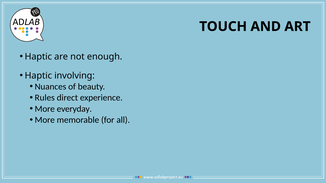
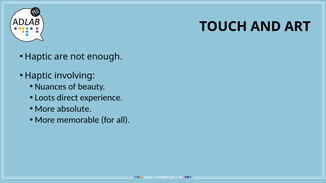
Rules: Rules -> Loots (45, 98)
everyday: everyday -> absolute (74, 109)
